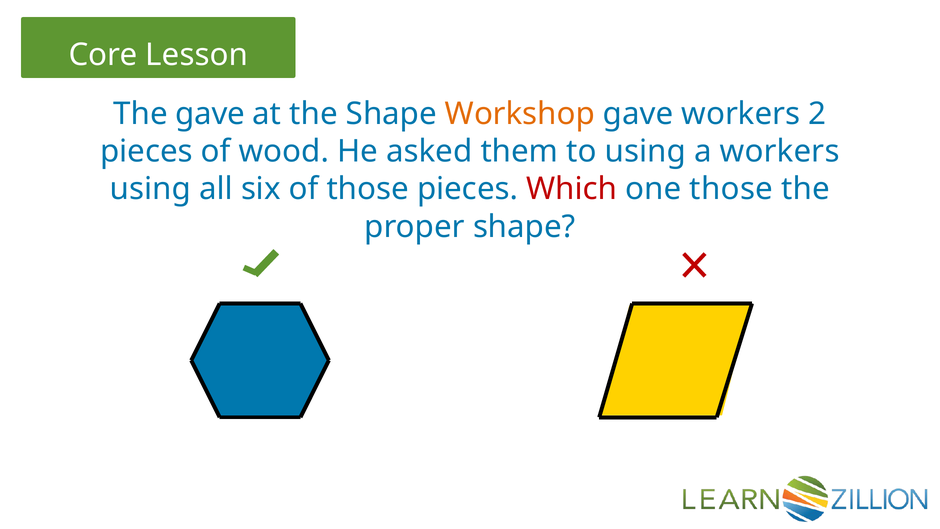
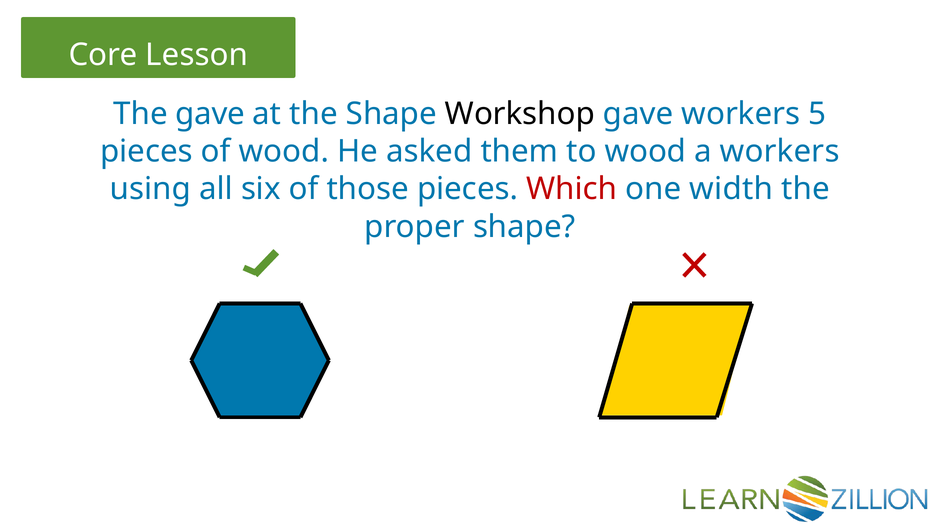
Workshop colour: orange -> black (520, 114)
2: 2 -> 5 (817, 114)
to using: using -> wood (645, 151)
one those: those -> width (731, 189)
